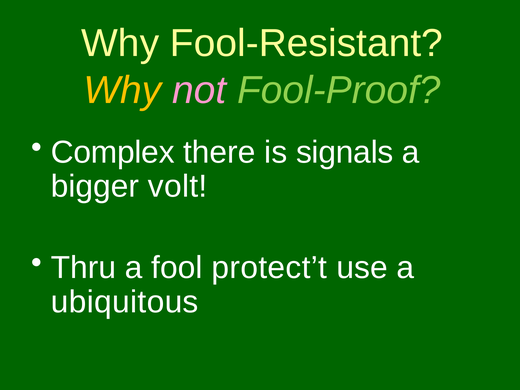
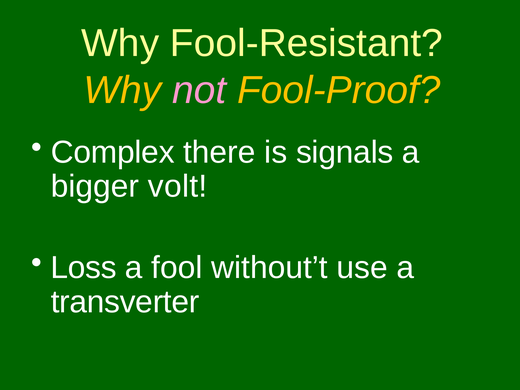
Fool-Proof colour: light green -> yellow (339, 90)
Thru: Thru -> Loss (84, 268)
protect’t: protect’t -> without’t (270, 268)
ubiquitous: ubiquitous -> transverter (125, 302)
